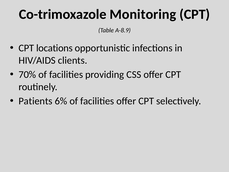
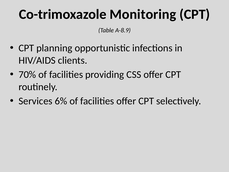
locations: locations -> planning (54, 48)
Patients: Patients -> Services (35, 101)
